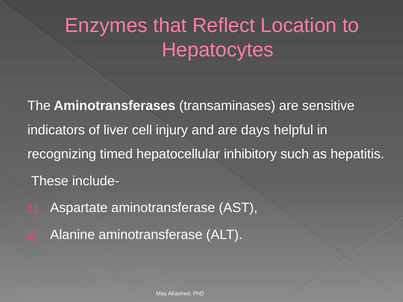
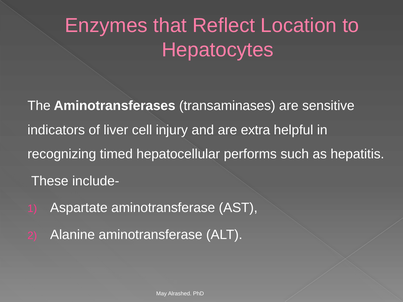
days: days -> extra (256, 130)
inhibitory: inhibitory -> performs (250, 154)
